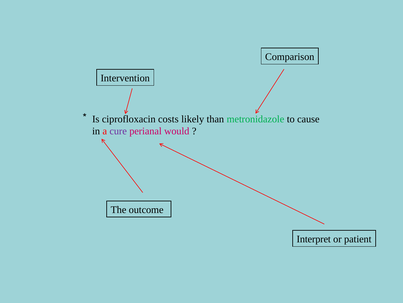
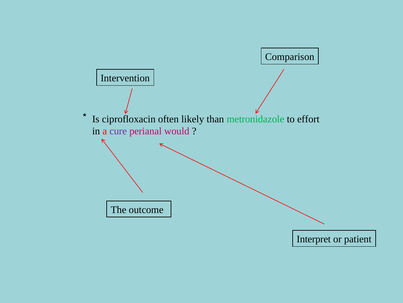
costs: costs -> often (168, 119)
cause: cause -> effort (308, 119)
